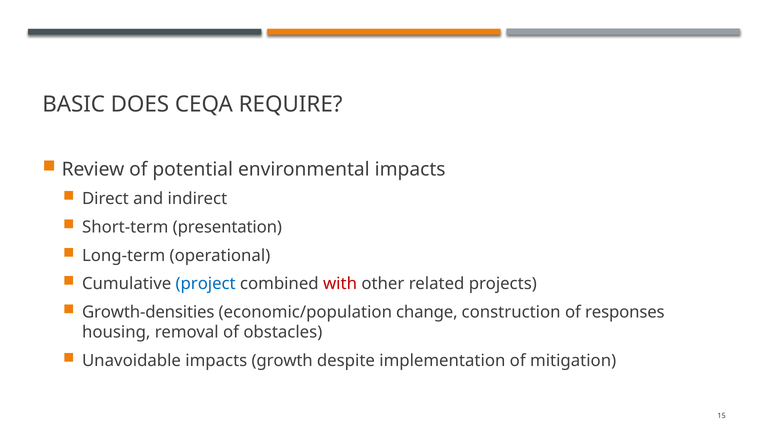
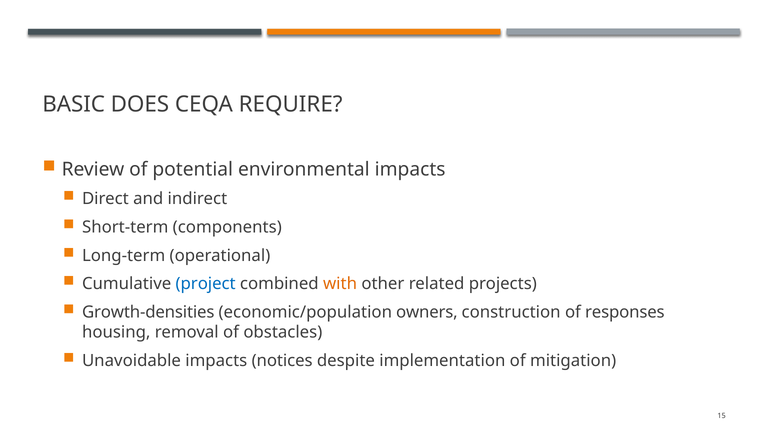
presentation: presentation -> components (227, 227)
with colour: red -> orange (340, 284)
change: change -> owners (427, 312)
growth: growth -> notices (282, 361)
